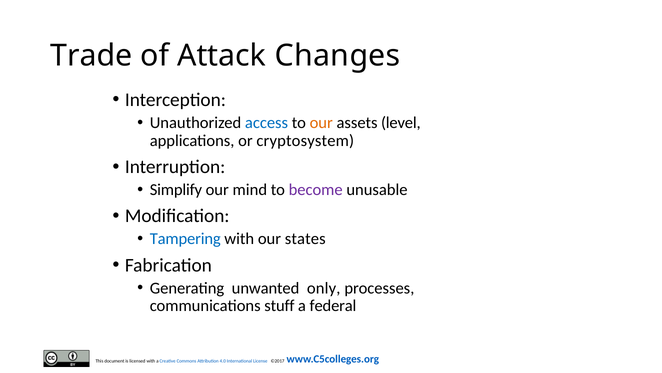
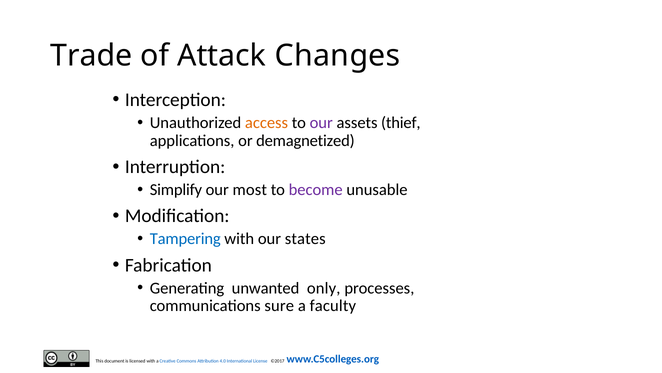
access colour: blue -> orange (267, 123)
our colour: orange -> purple (321, 123)
level: level -> thief (401, 123)
cryptosystem: cryptosystem -> demagnetized (305, 140)
mind: mind -> most (250, 189)
stuff: stuff -> sure (279, 305)
federal: federal -> faculty (333, 305)
